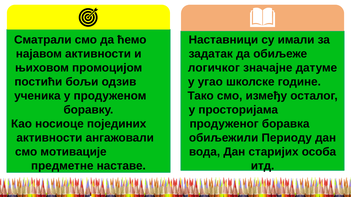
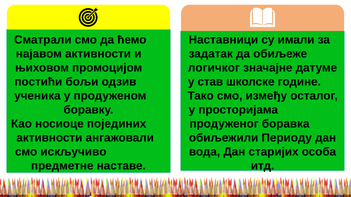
угао: угао -> став (210, 82)
мотивације: мотивације -> искључиво (73, 152)
